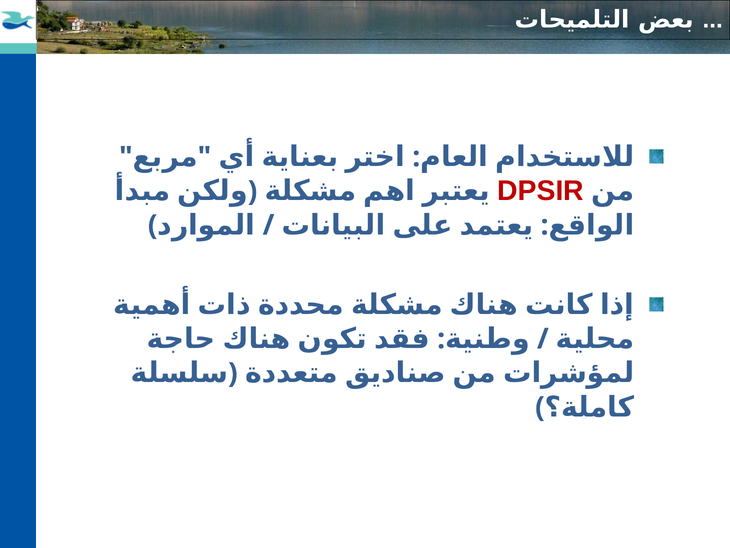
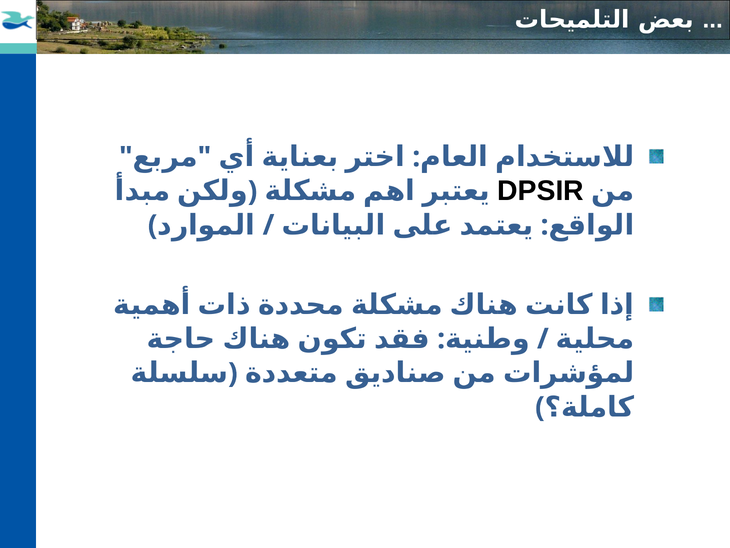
DPSIR colour: red -> black (541, 191)
